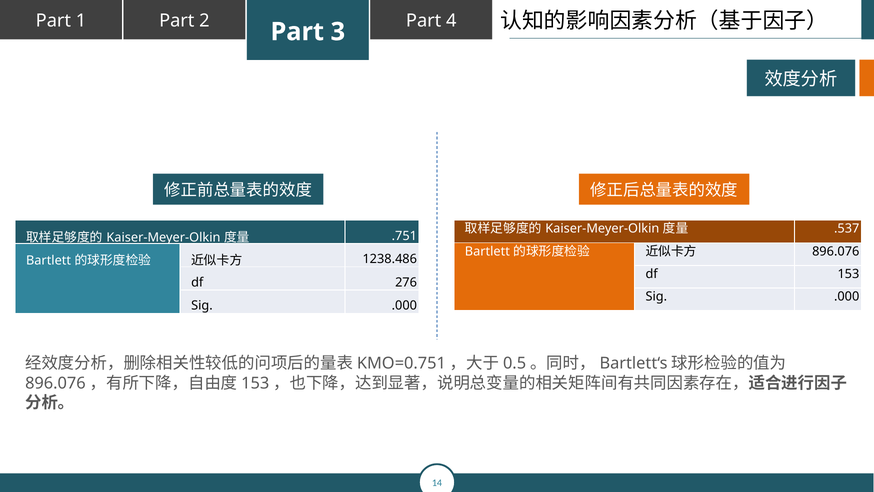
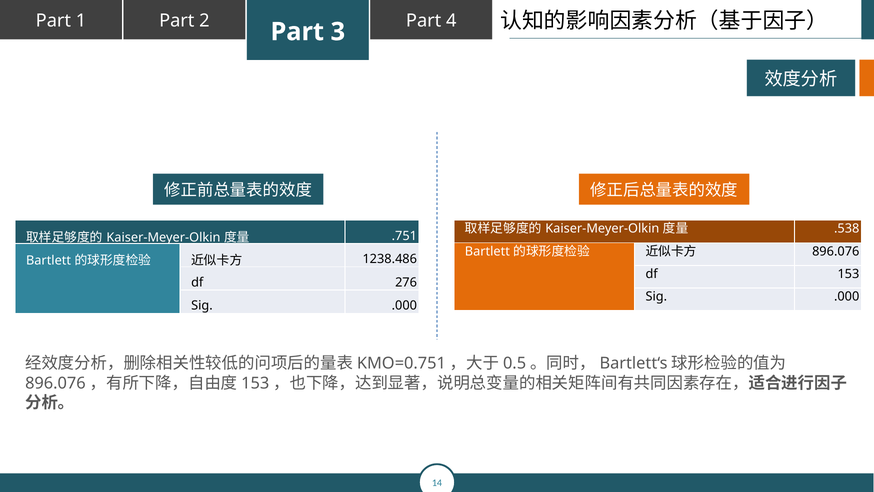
.537: .537 -> .538 (847, 229)
